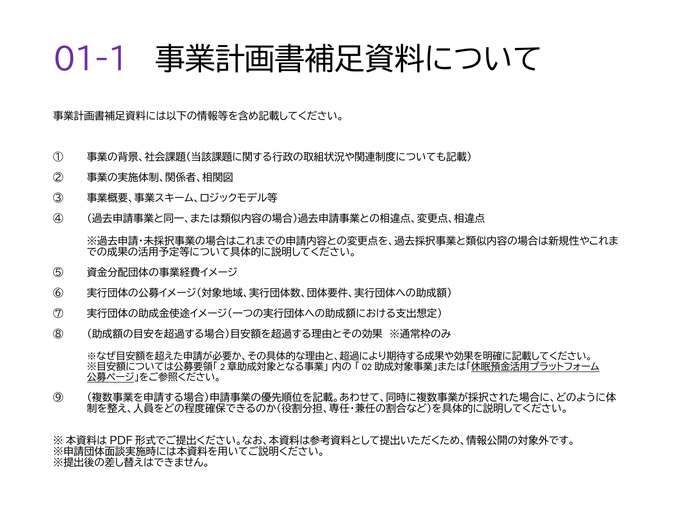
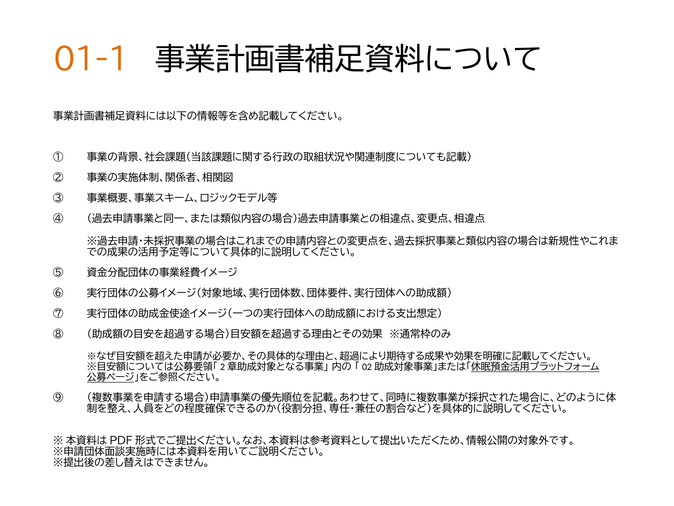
01-1 colour: purple -> orange (90, 60)
